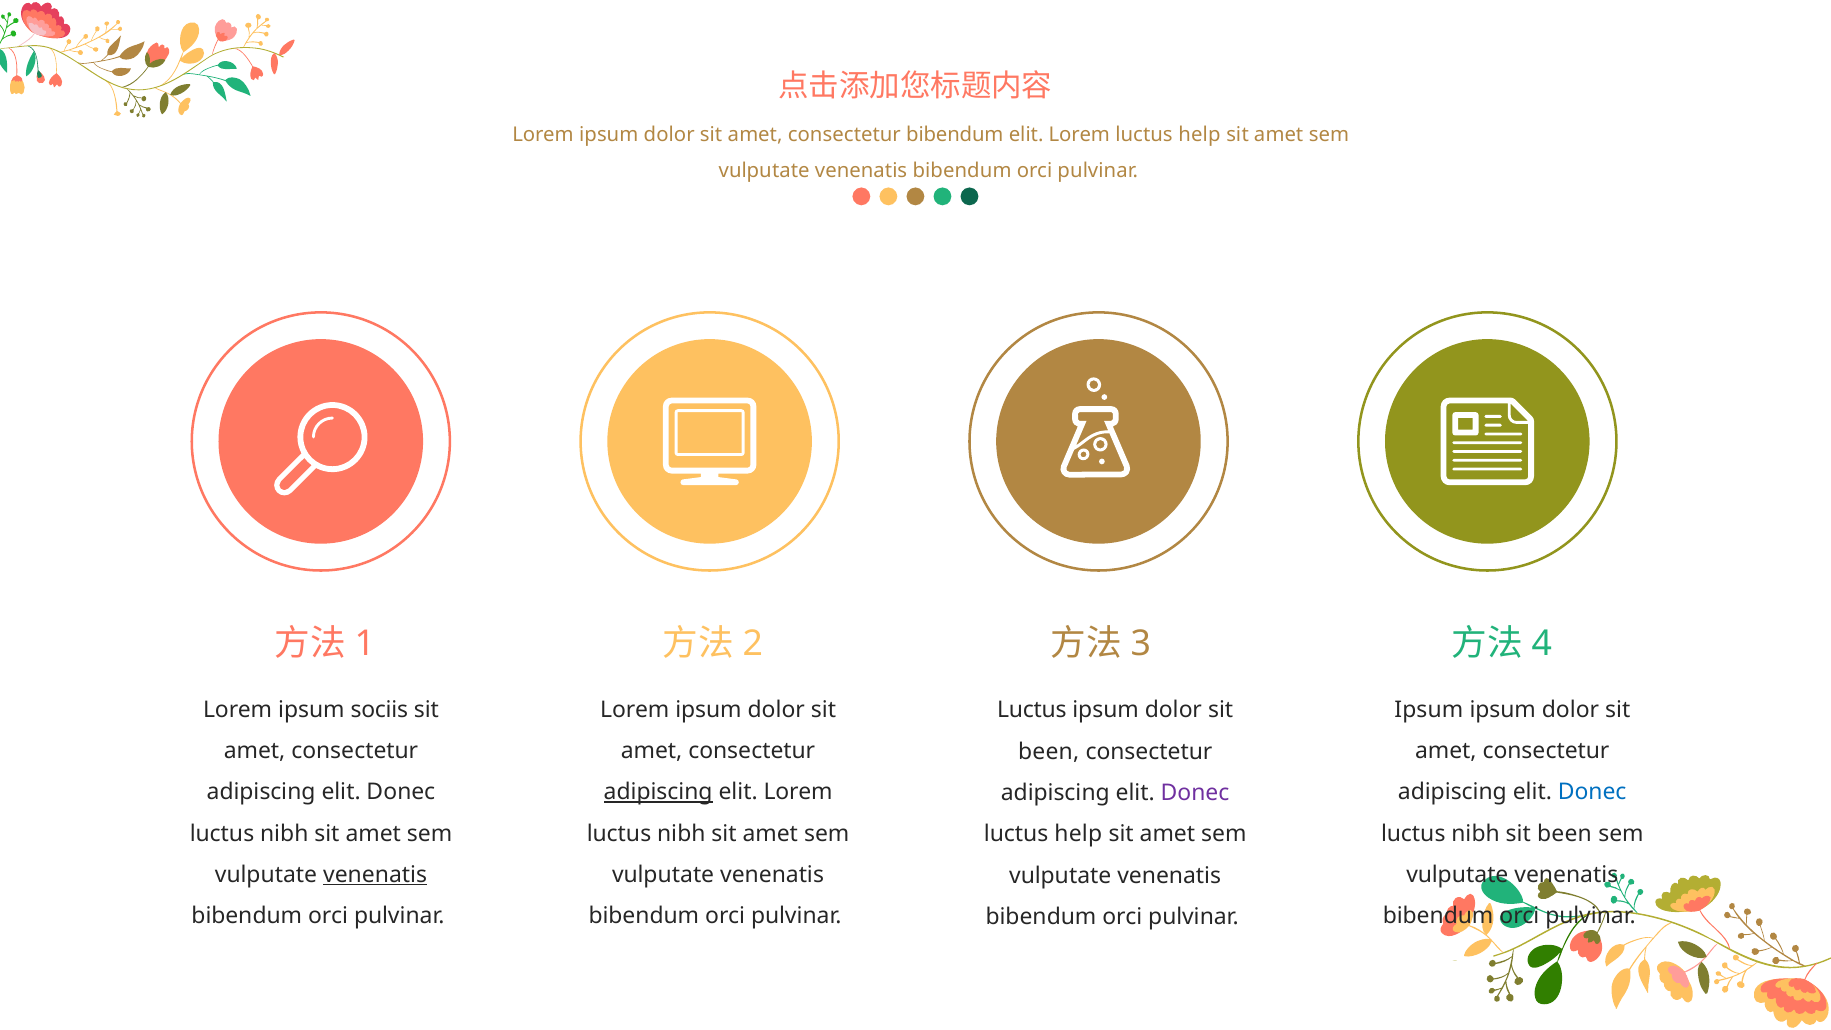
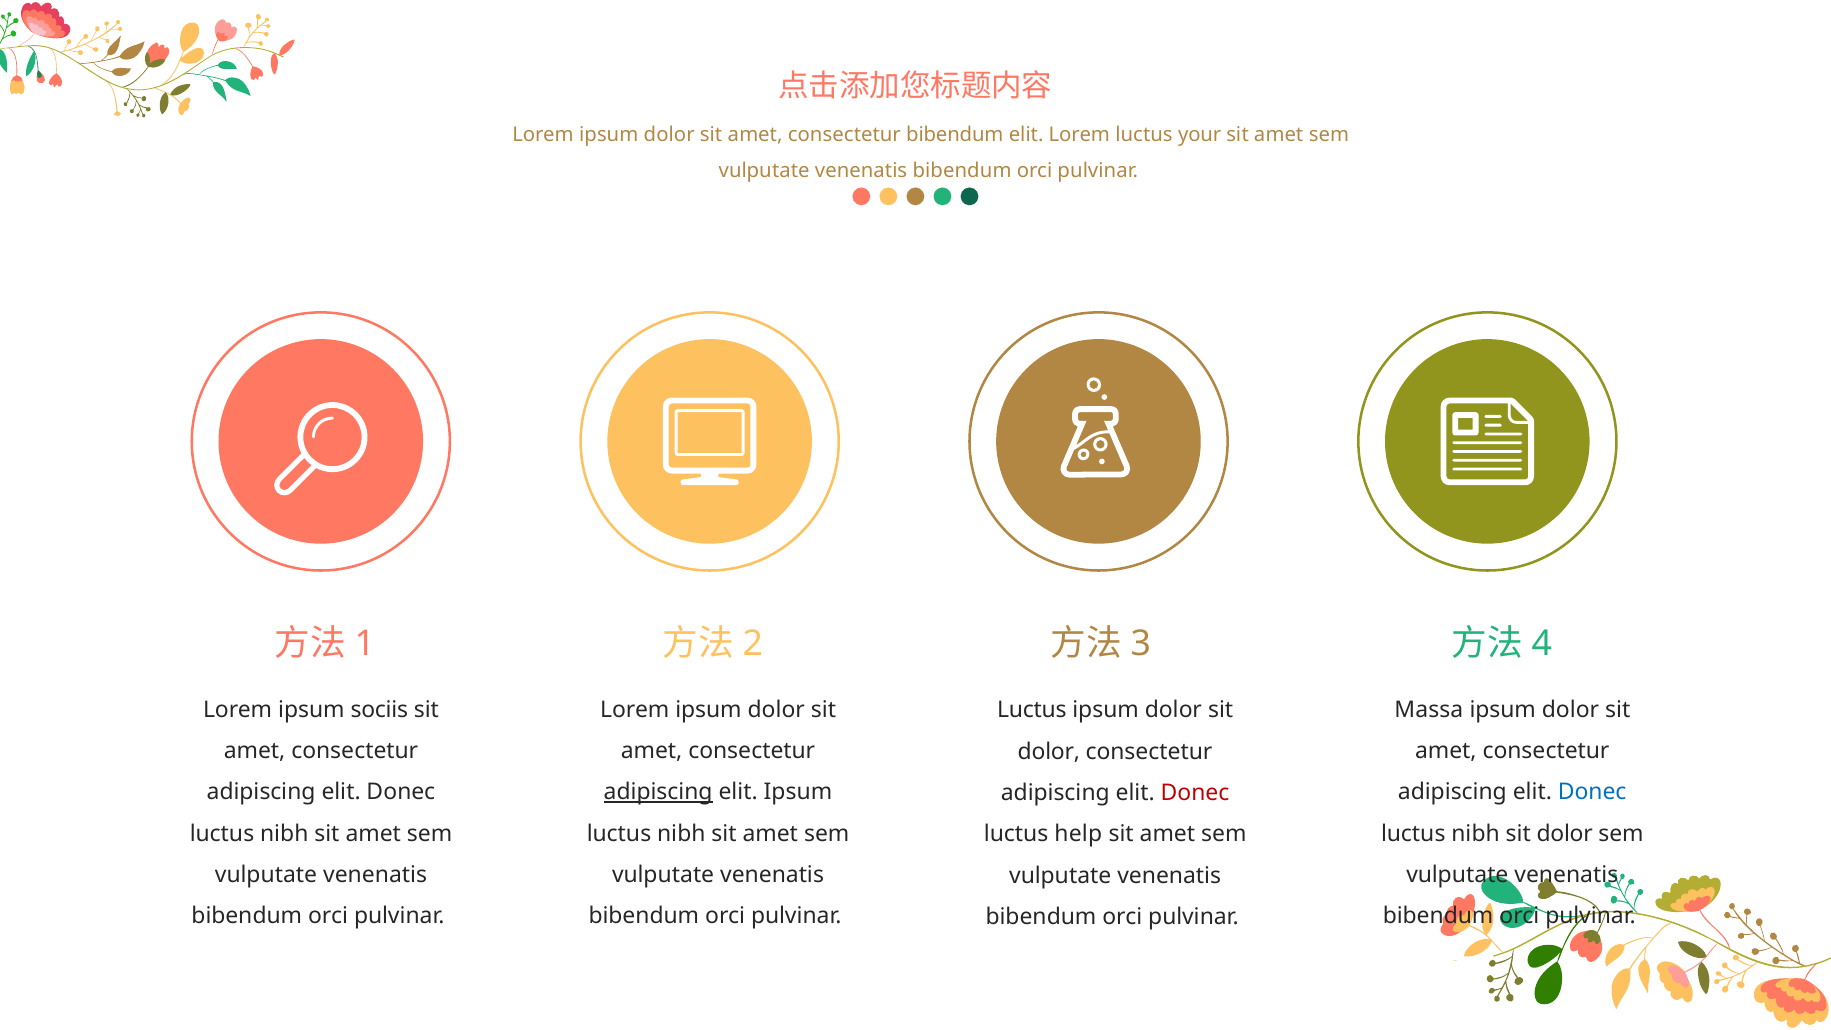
help: help -> your (1200, 135)
Ipsum: Ipsum -> Massa (1429, 710)
been: been -> dolor (1049, 752)
Lorem: Lorem -> Ipsum (798, 792)
Donec colour: purple -> red (1195, 793)
nibh sit been: been -> dolor (1565, 834)
venenatis underline: present -> none (375, 875)
